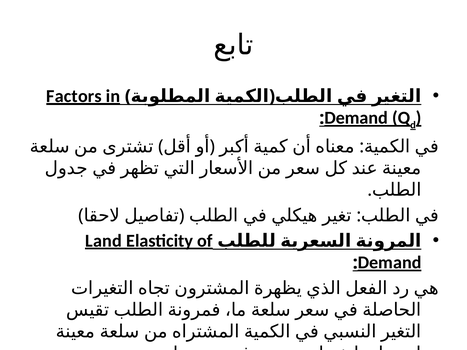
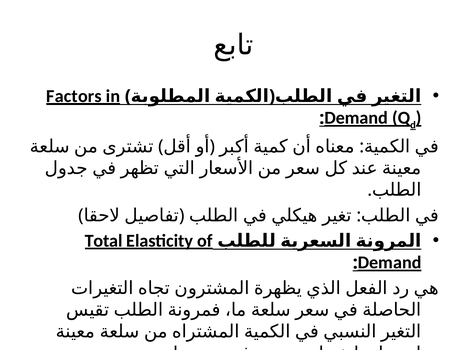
Land: Land -> Total (104, 241)
